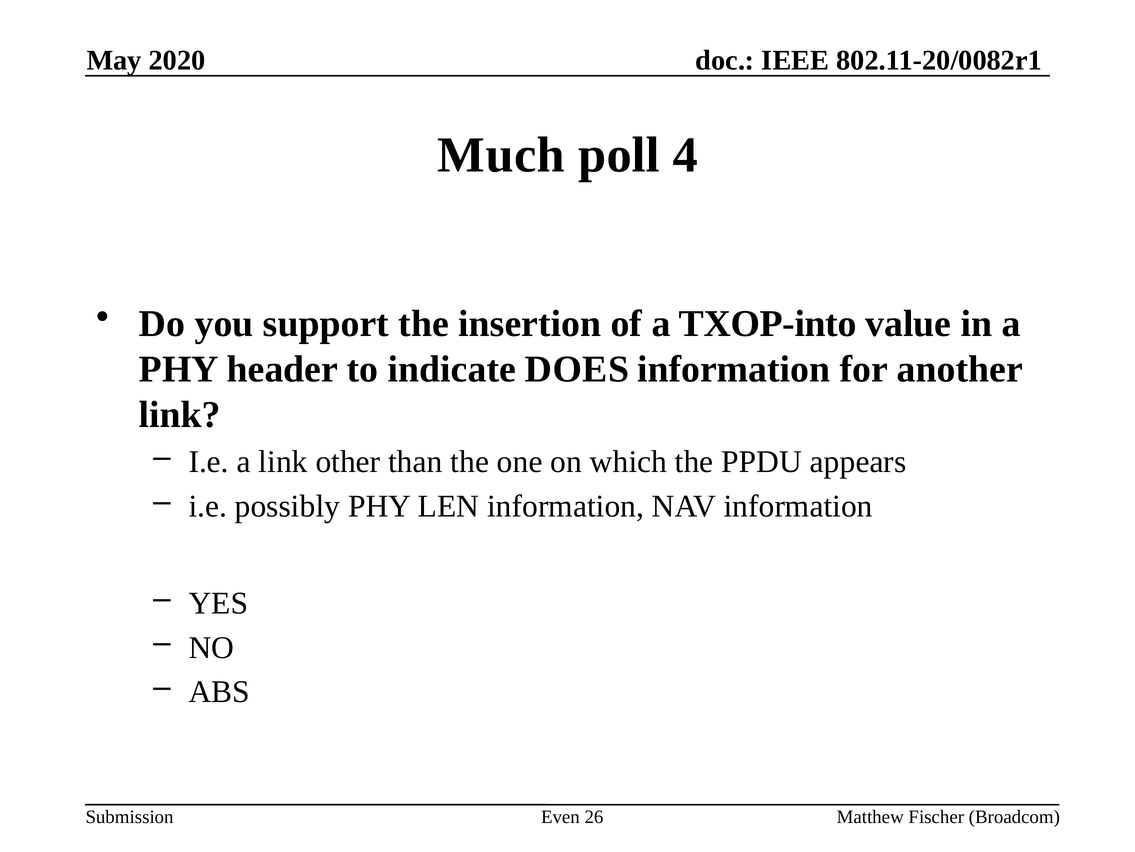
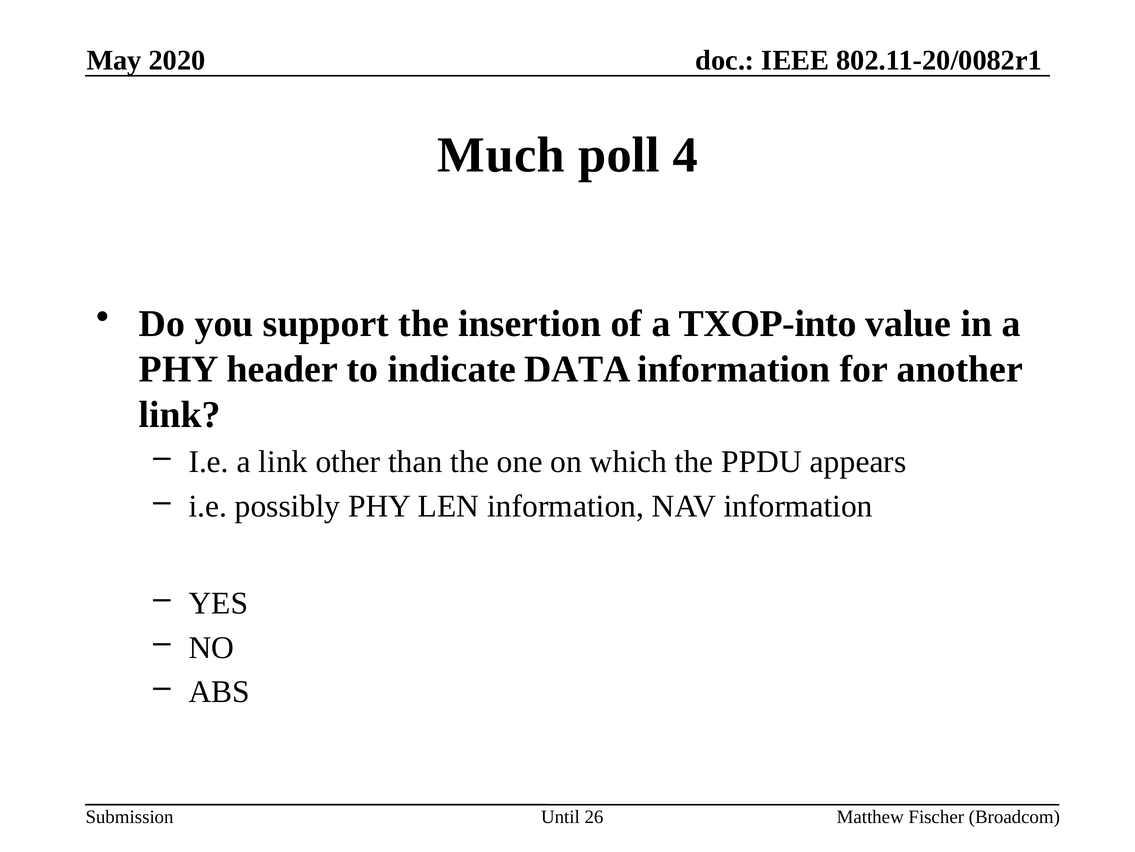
DOES: DOES -> DATA (577, 369)
Even: Even -> Until (560, 816)
